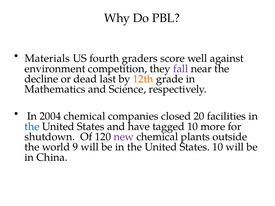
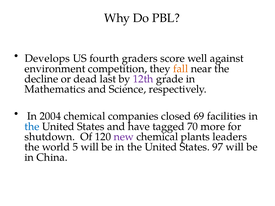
Materials: Materials -> Develops (47, 59)
fall colour: purple -> orange (181, 69)
12th colour: orange -> purple (143, 79)
20: 20 -> 69 (199, 116)
tagged 10: 10 -> 70 (193, 127)
outside: outside -> leaders (230, 137)
9: 9 -> 5 (75, 147)
States 10: 10 -> 97 (218, 147)
